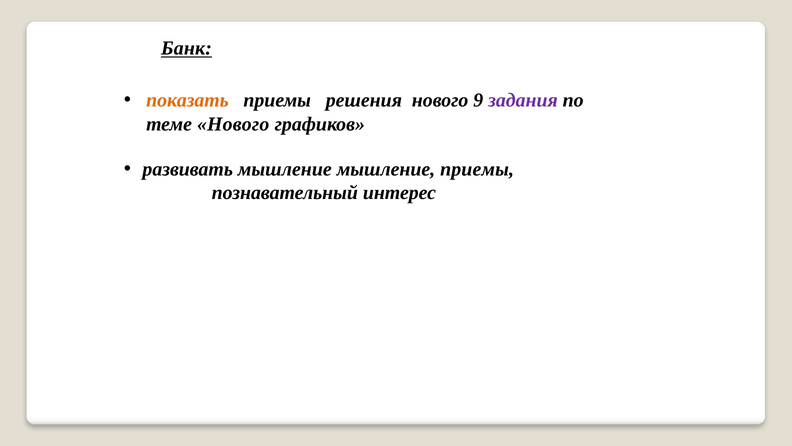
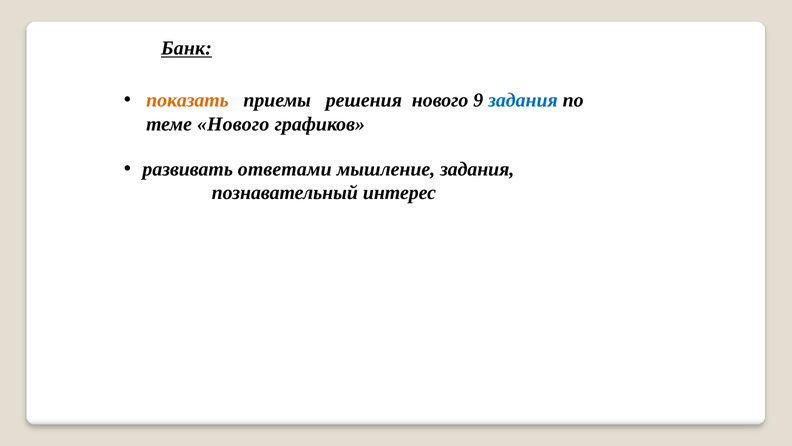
задания colour: purple -> blue (523, 100)
развивать мышление: мышление -> ответами (285, 169)
мышление приемы: приемы -> задания (477, 169)
